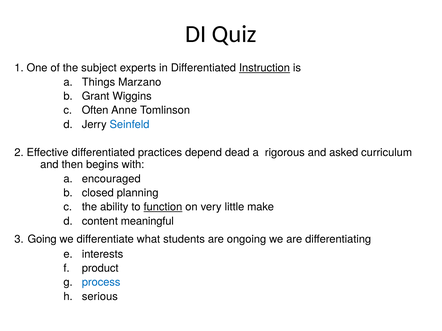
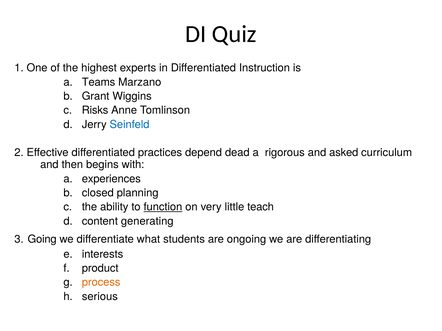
subject: subject -> highest (99, 68)
Instruction underline: present -> none (264, 68)
Things: Things -> Teams (99, 82)
Often: Often -> Risks (95, 110)
encouraged: encouraged -> experiences (111, 179)
make: make -> teach (261, 207)
meaningful: meaningful -> generating (147, 221)
process colour: blue -> orange (101, 283)
